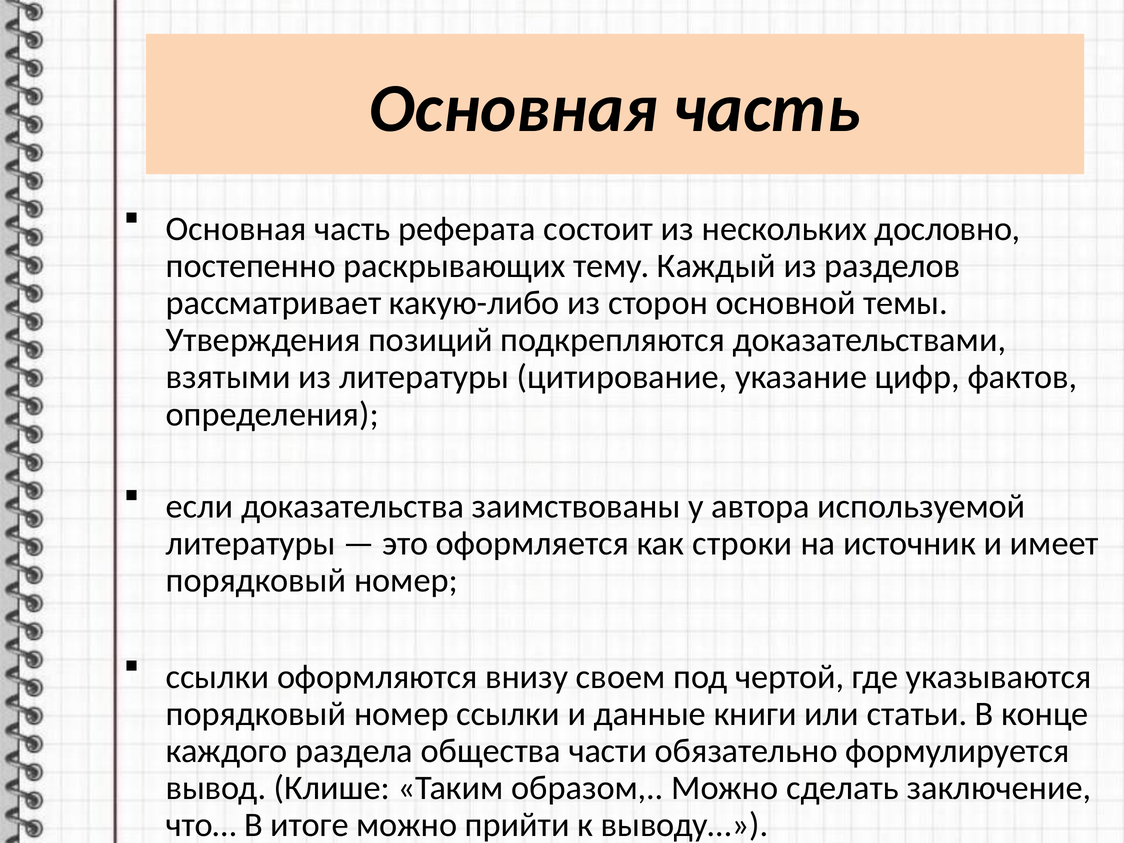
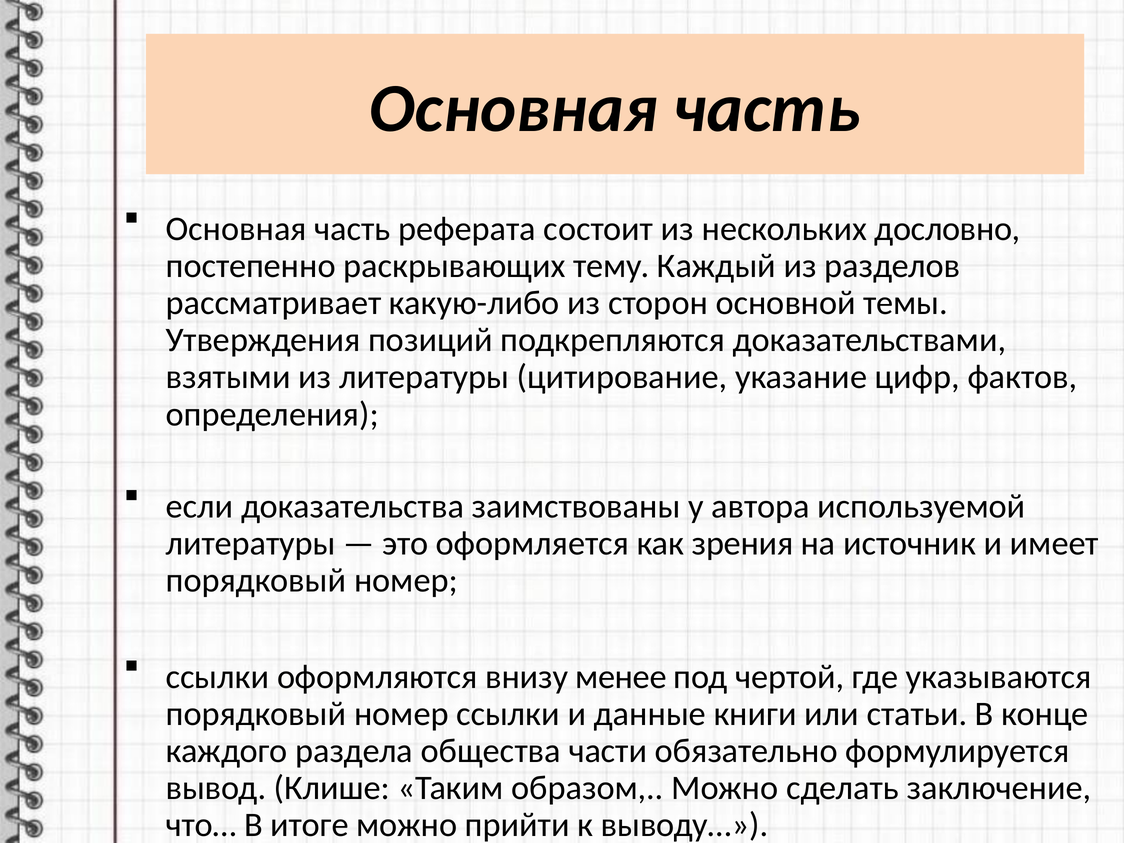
строки: строки -> зрения (743, 543)
своем: своем -> менее (621, 677)
